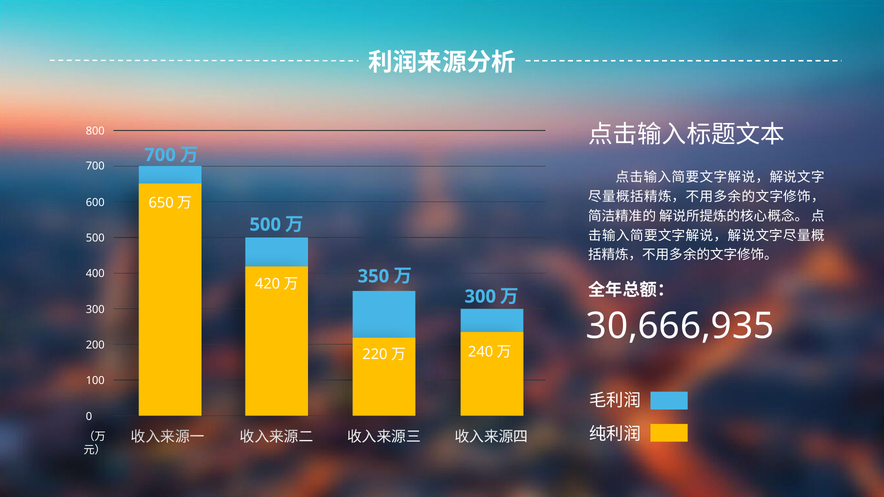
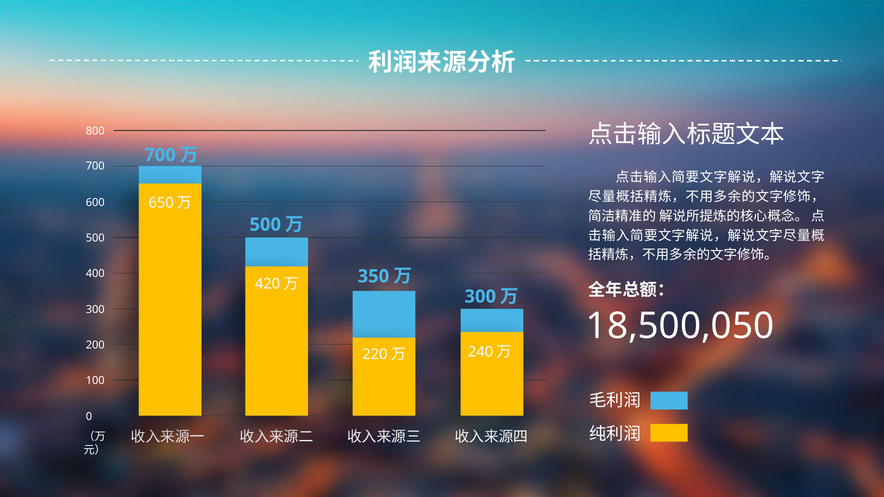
30,666,935: 30,666,935 -> 18,500,050 (680, 326)
